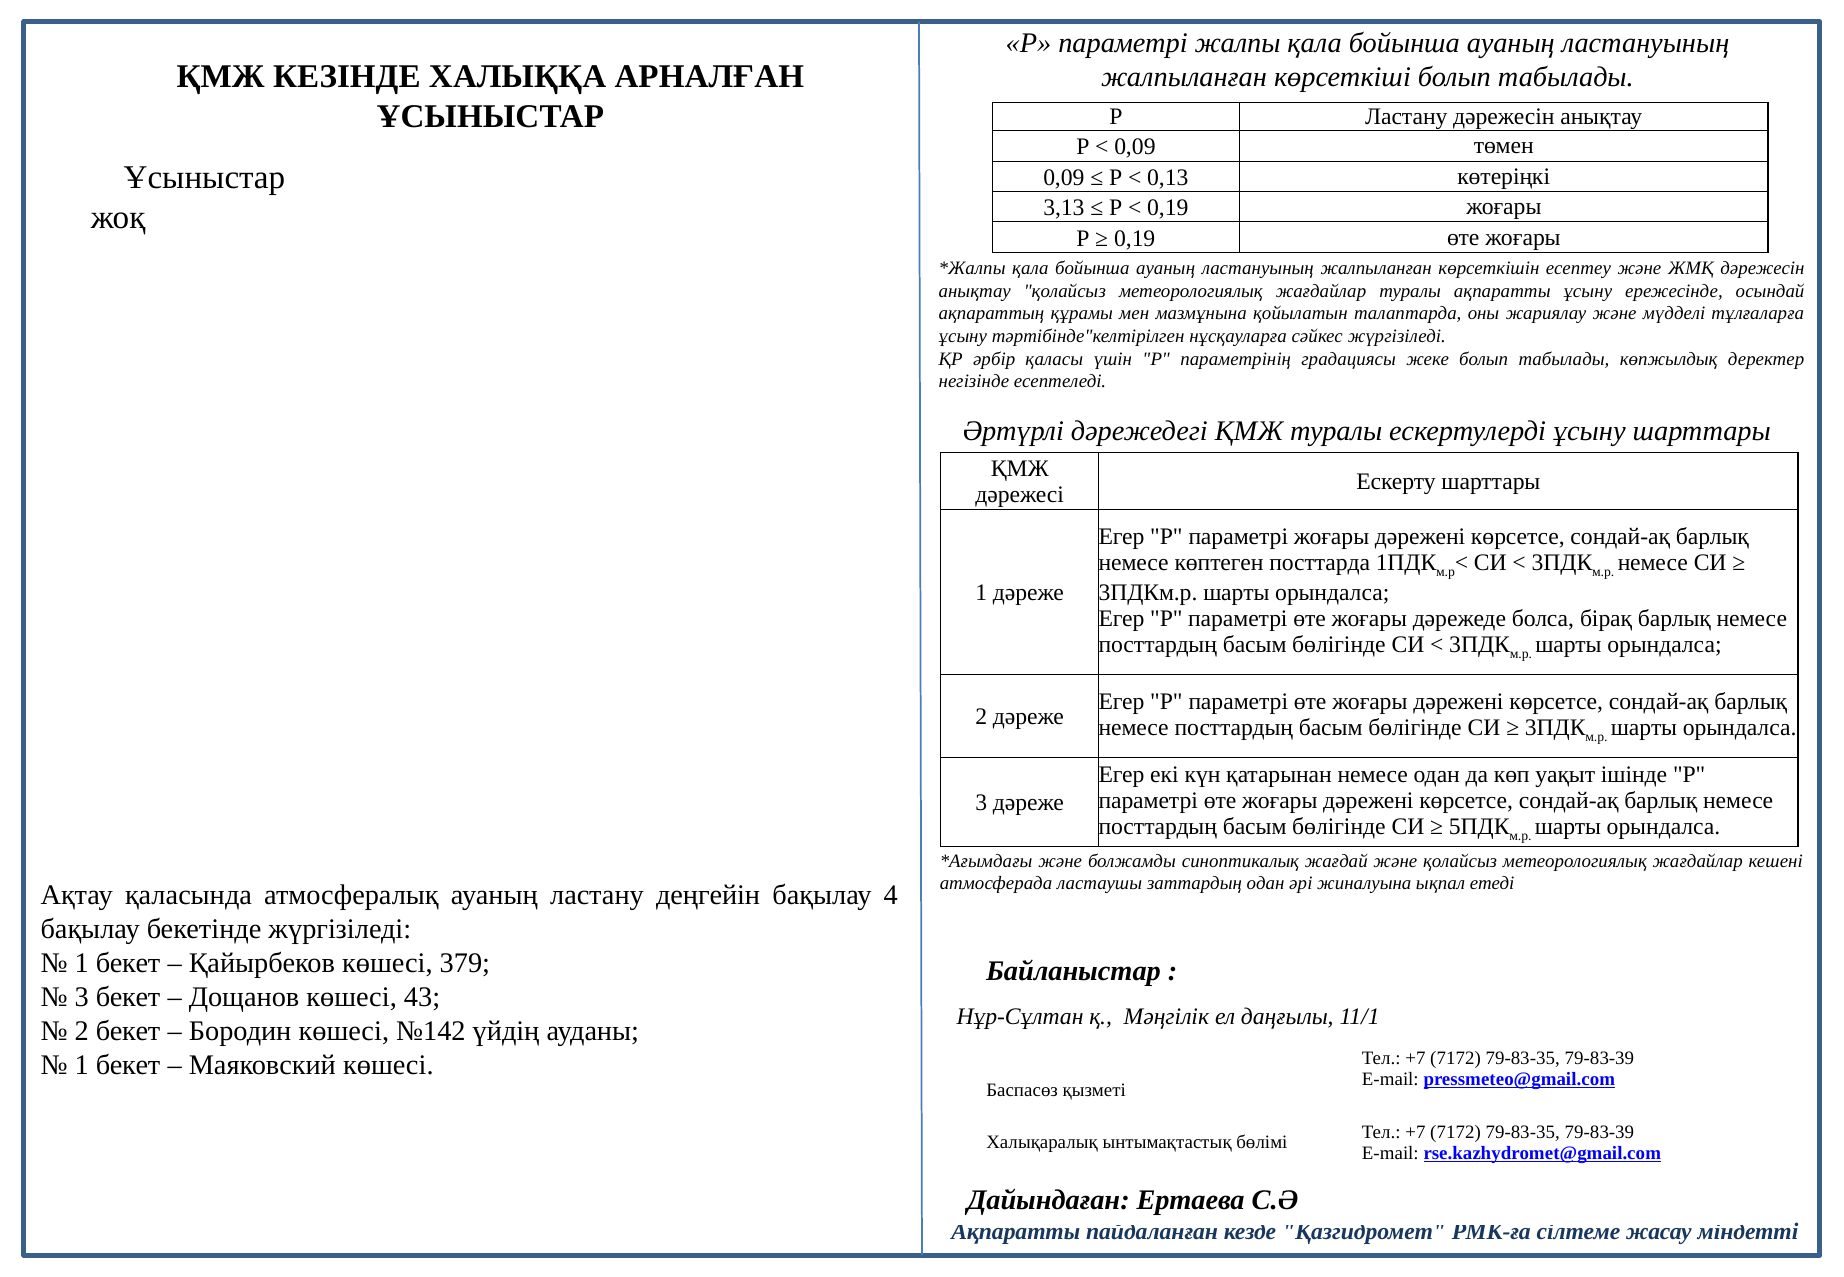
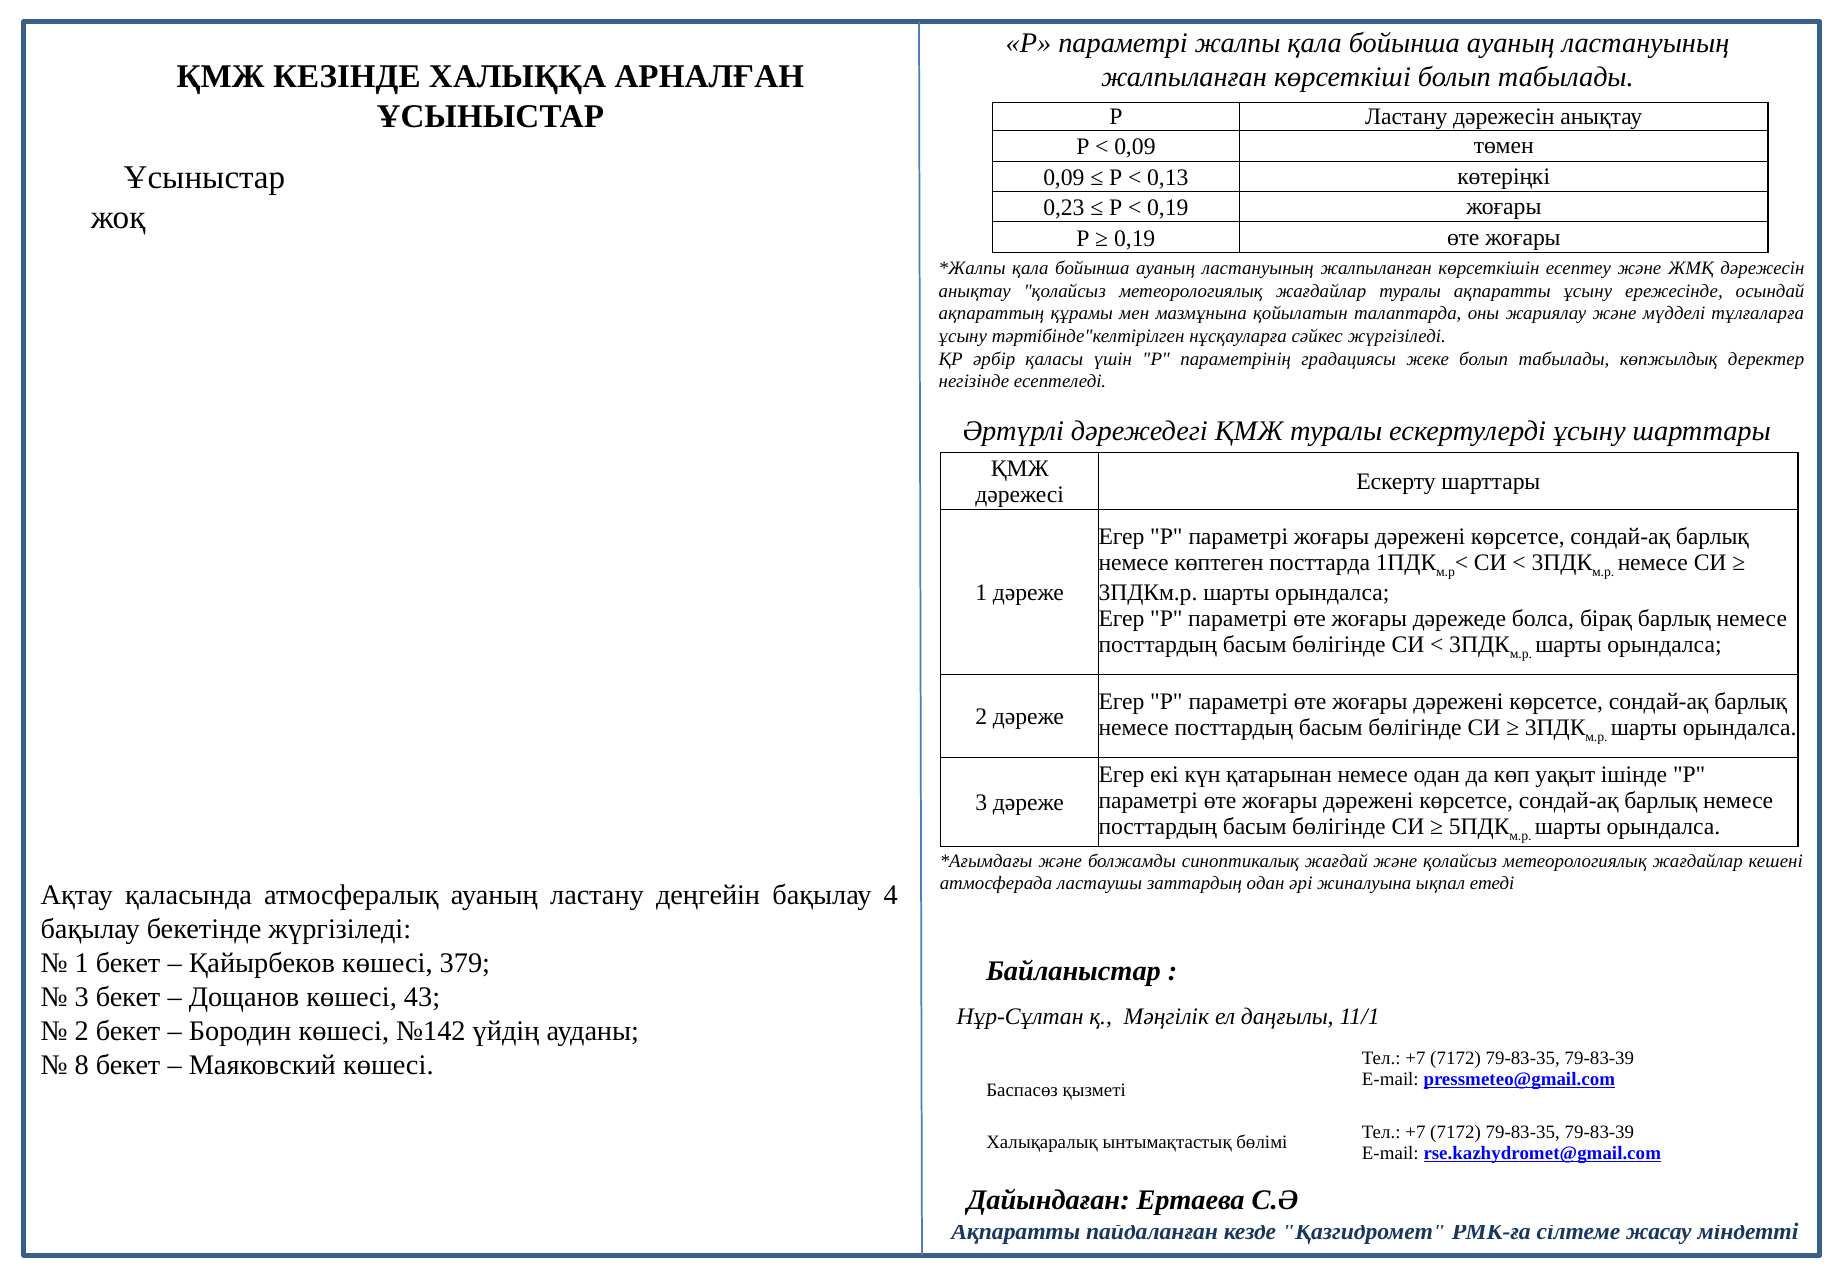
3,13: 3,13 -> 0,23 (1064, 208)
1: 1 -> 8 (82, 1065)
